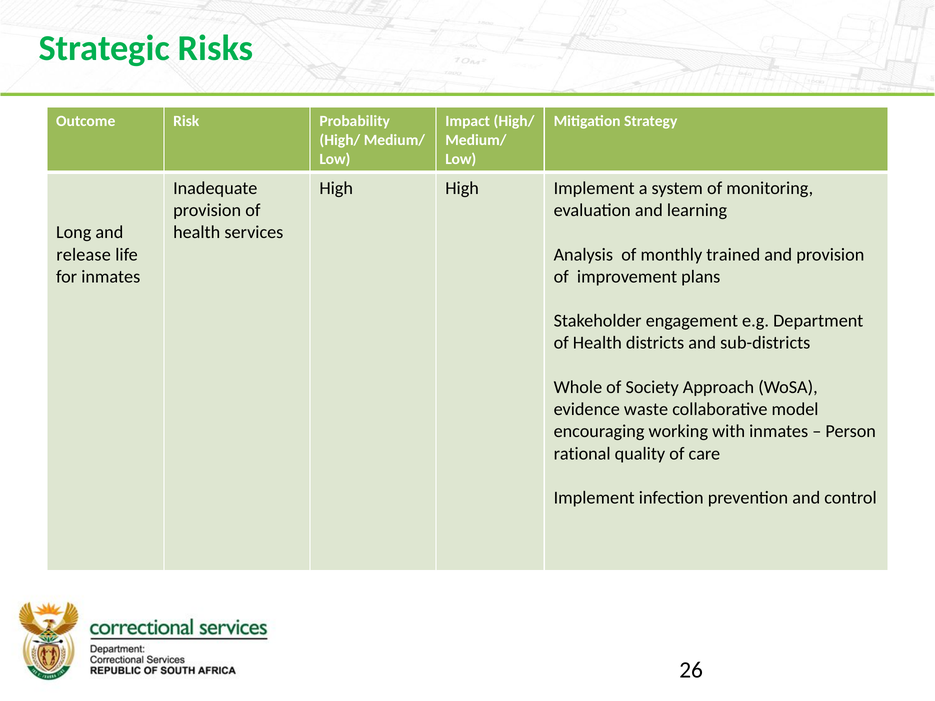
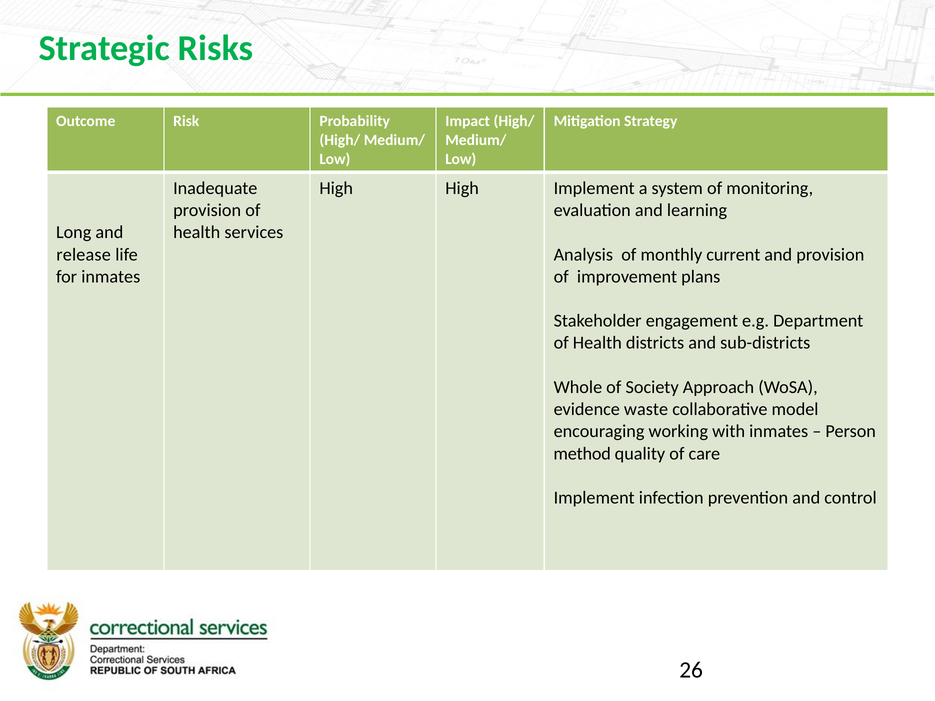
trained: trained -> current (733, 255)
rational: rational -> method (582, 454)
